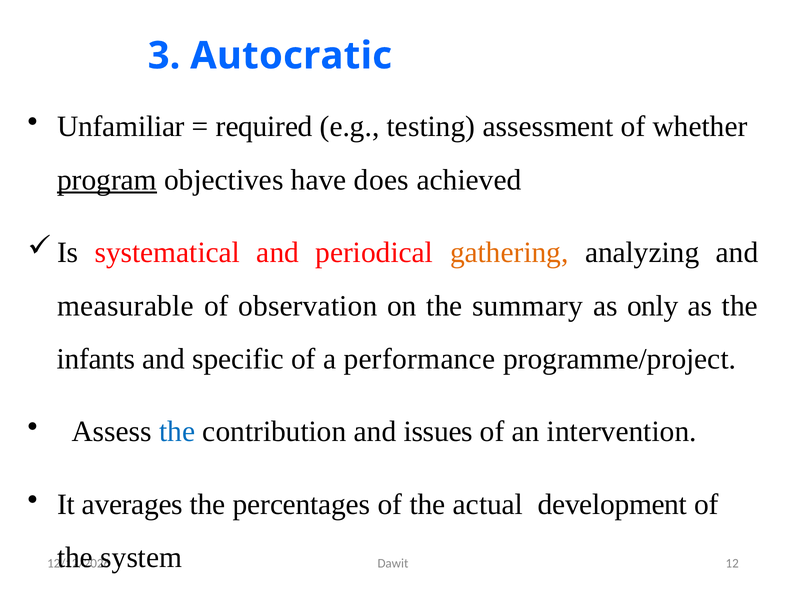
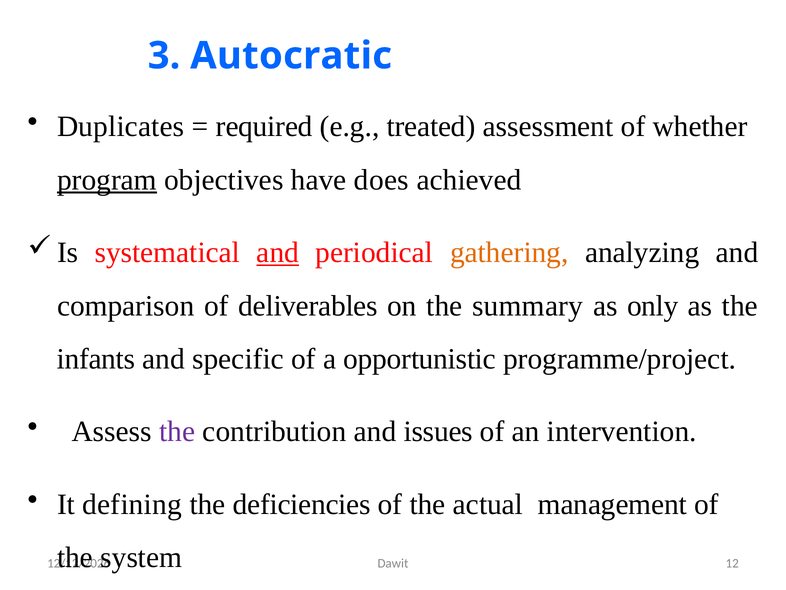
Unfamiliar: Unfamiliar -> Duplicates (121, 127)
testing: testing -> treated (431, 127)
and underline: none -> present (278, 252)
measurable: measurable -> comparison (126, 306)
observation: observation -> deliverables (308, 306)
performance: performance -> opportunistic (420, 359)
the colour: blue -> purple (177, 431)
averages: averages -> defining (132, 504)
percentages: percentages -> deficiencies (302, 504)
development: development -> management (612, 504)
